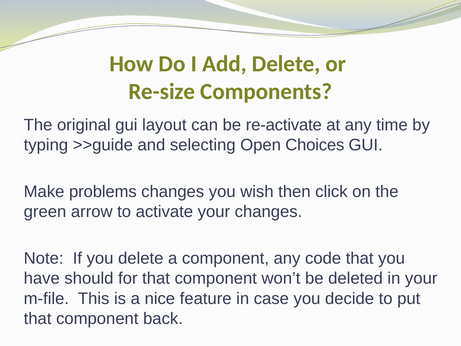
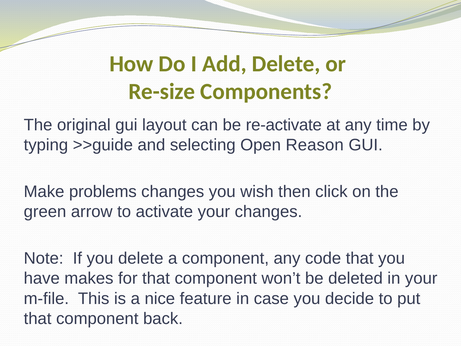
Choices: Choices -> Reason (315, 145)
should: should -> makes (89, 278)
